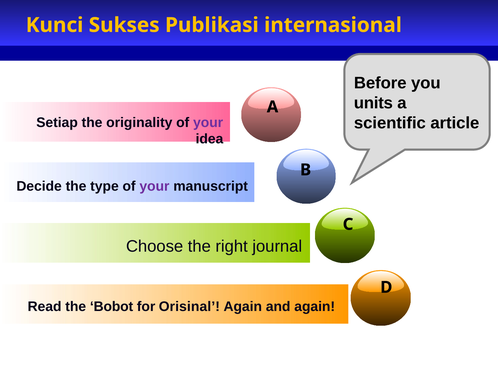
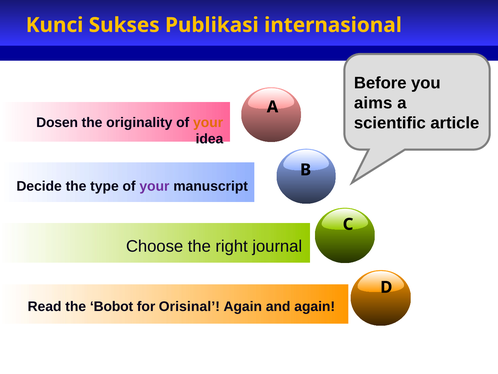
units: units -> aims (373, 103)
Setiap: Setiap -> Dosen (57, 122)
your colour: purple -> orange (208, 122)
